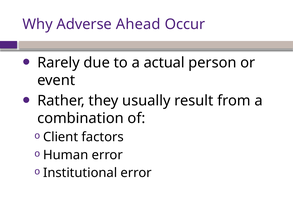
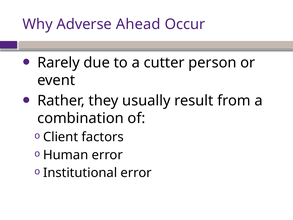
actual: actual -> cutter (164, 63)
